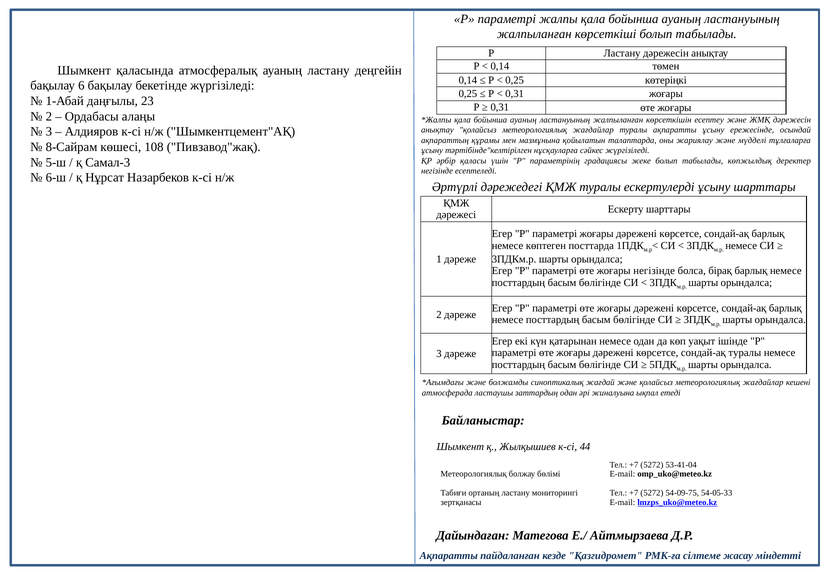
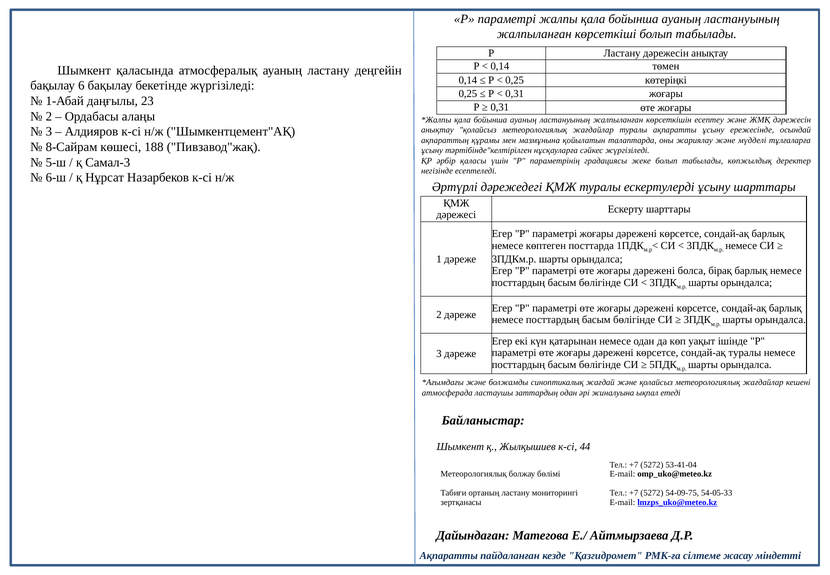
108: 108 -> 188 (154, 147)
негізінде: негізінде -> дәрежені (654, 271)
